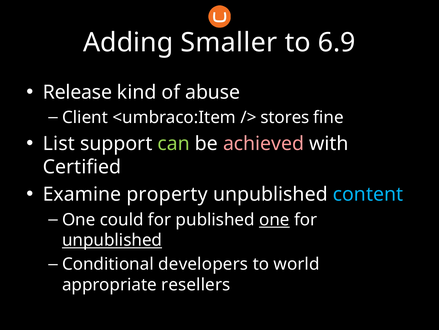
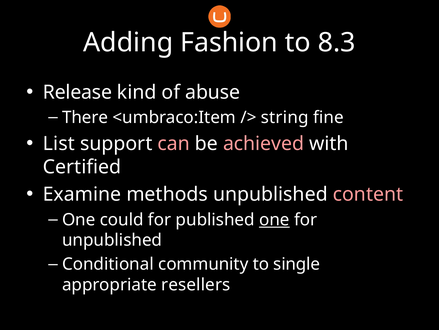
Smaller: Smaller -> Fashion (229, 42)
6.9: 6.9 -> 8.3 (337, 42)
Client: Client -> There (85, 117)
stores: stores -> string (285, 117)
can colour: light green -> pink (174, 143)
property: property -> methods (167, 194)
content colour: light blue -> pink (368, 194)
unpublished underline: present -> none (112, 240)
developers: developers -> community (203, 264)
world: world -> single (297, 264)
